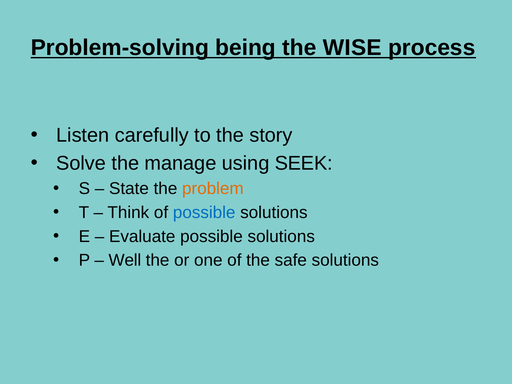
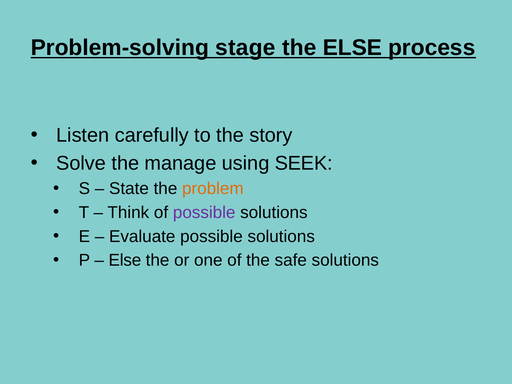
being: being -> stage (245, 48)
the WISE: WISE -> ELSE (352, 48)
possible colour: blue -> purple (204, 213)
Well: Well -> Else (125, 260)
